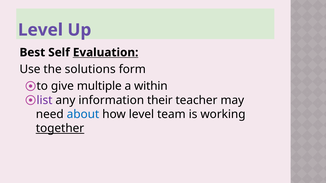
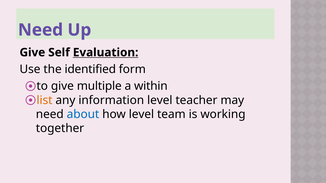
Level: Level -> Need (40, 30)
Best: Best -> Give (32, 53)
solutions: solutions -> identified (90, 69)
list colour: purple -> orange (44, 100)
information their: their -> level (160, 100)
together underline: present -> none (60, 129)
